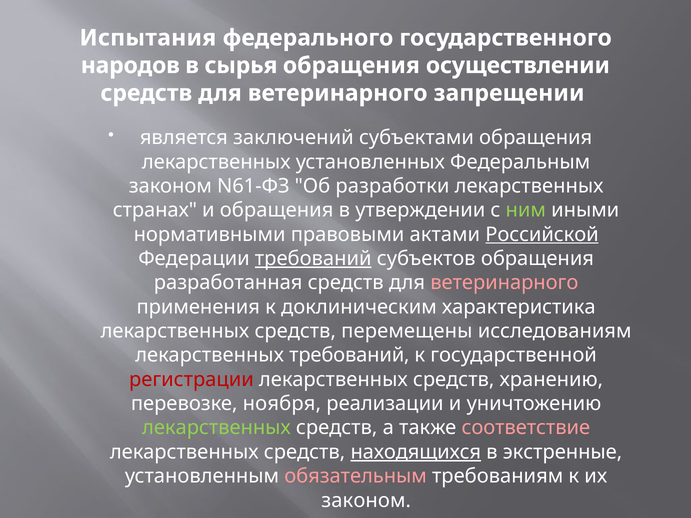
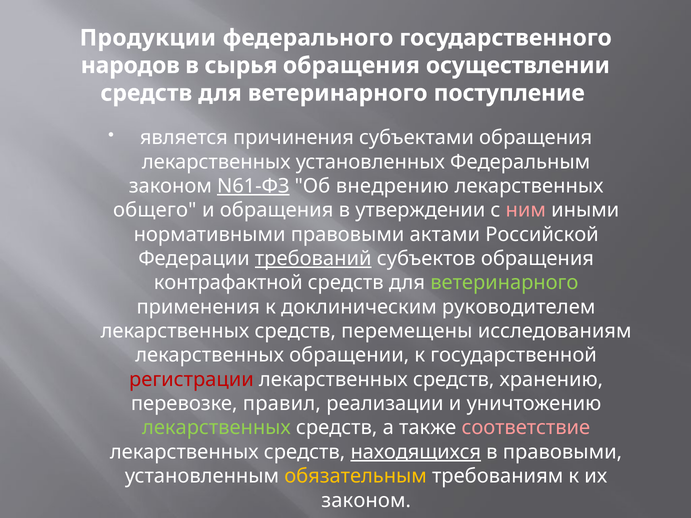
Испытания: Испытания -> Продукции (148, 38)
запрещении: запрещении -> поступление (509, 93)
заключений: заключений -> причинения (293, 138)
N61-ФЗ underline: none -> present (253, 186)
разработки: разработки -> внедрению (392, 186)
странах: странах -> общего (155, 210)
ним colour: light green -> pink (526, 210)
Российской underline: present -> none (542, 235)
разработанная: разработанная -> контрафактной (228, 283)
ветеринарного colour: pink -> light green (504, 283)
характеристика: характеристика -> руководителем (519, 307)
лекарственных требований: требований -> обращении (349, 355)
ноября: ноября -> правил (282, 404)
в экстренные: экстренные -> правовыми (562, 452)
обязательным colour: pink -> yellow (356, 476)
